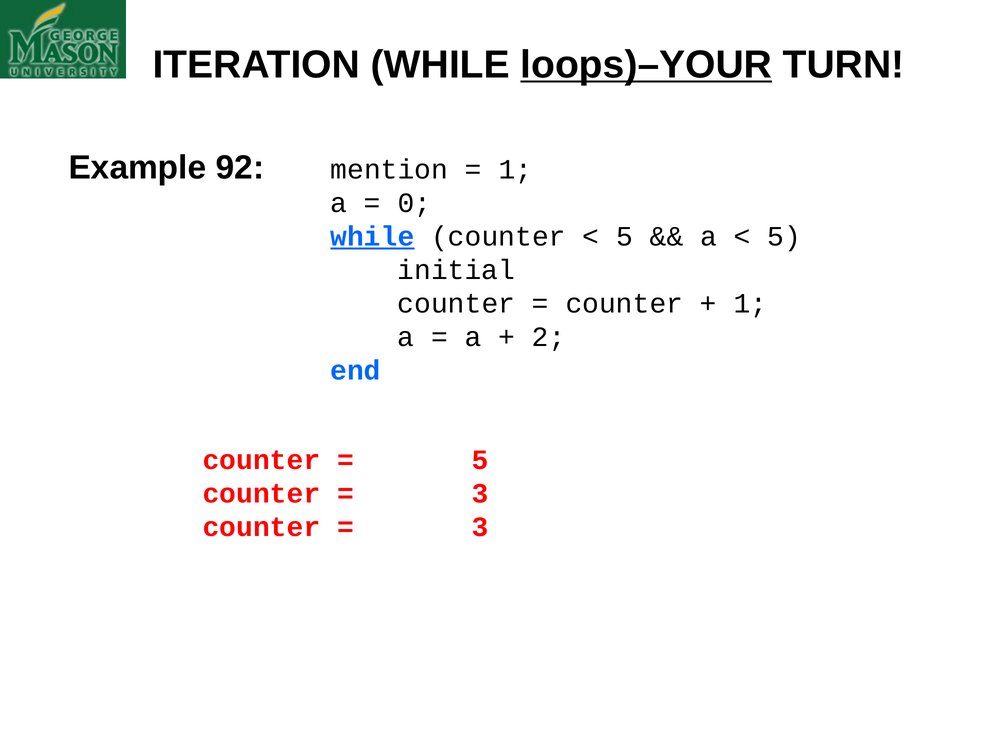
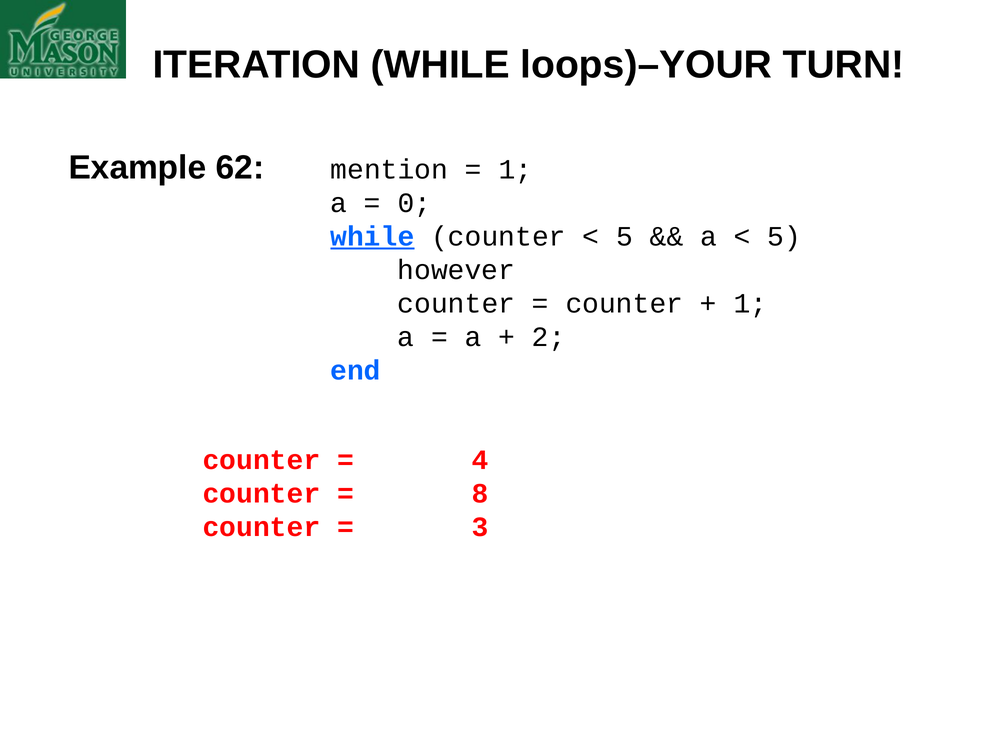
loops)–YOUR underline: present -> none (646, 65)
92: 92 -> 62 (240, 168)
initial: initial -> however (456, 270)
5: 5 -> 4 (480, 460)
3: 3 -> 8 (480, 493)
